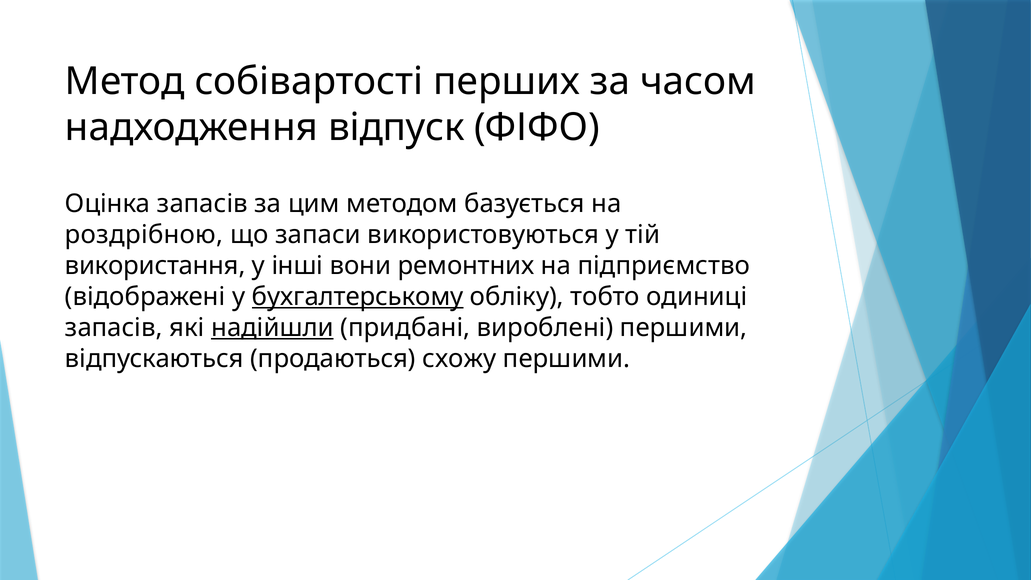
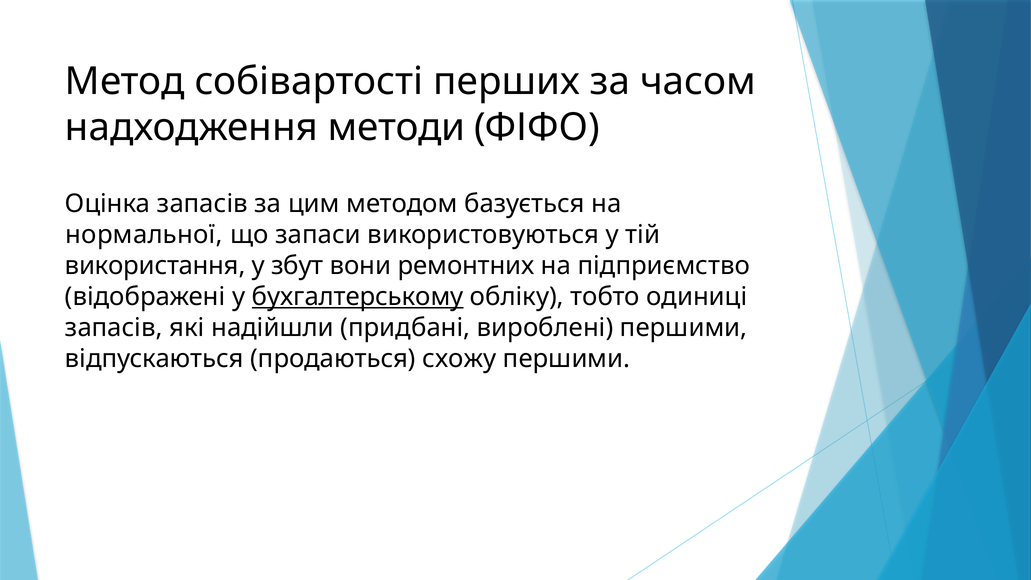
відпуск: відпуск -> методи (397, 128)
роздрібною: роздрібною -> нормальної (144, 235)
iншi: iншi -> збут (297, 266)
надiйшли underline: present -> none (272, 328)
